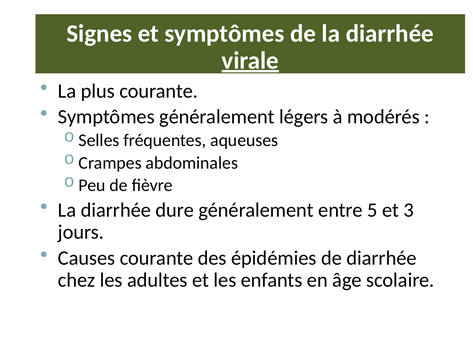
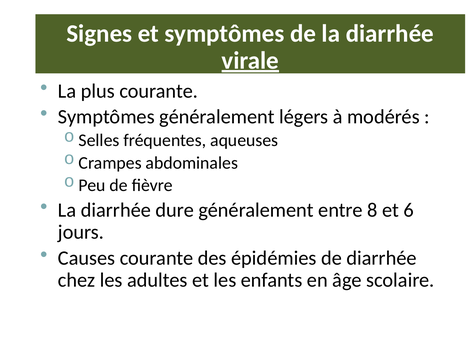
5: 5 -> 8 (372, 210)
3: 3 -> 6 (409, 210)
